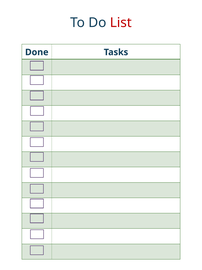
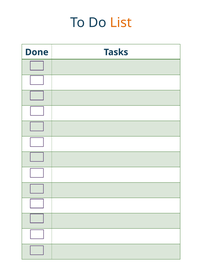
List colour: red -> orange (121, 23)
